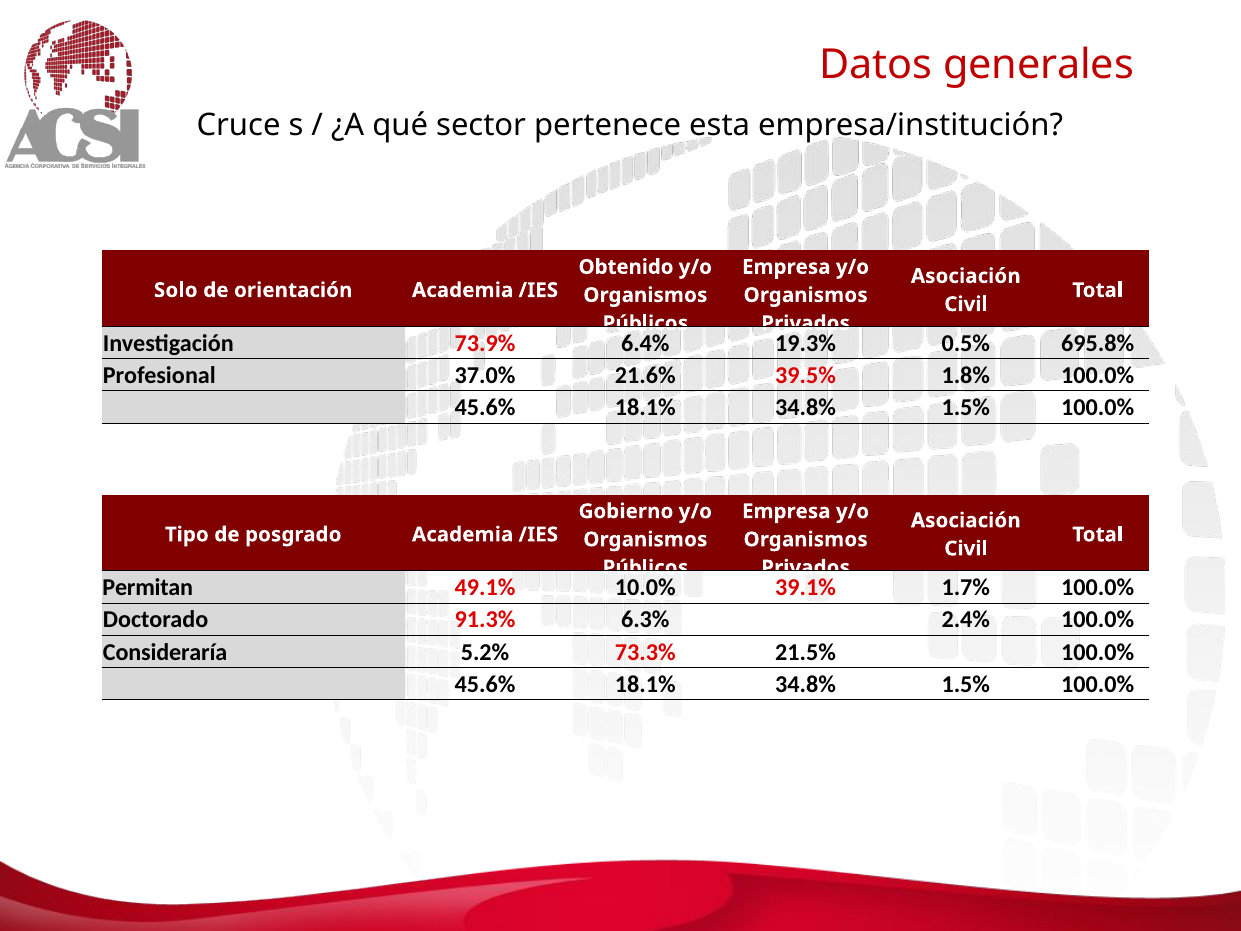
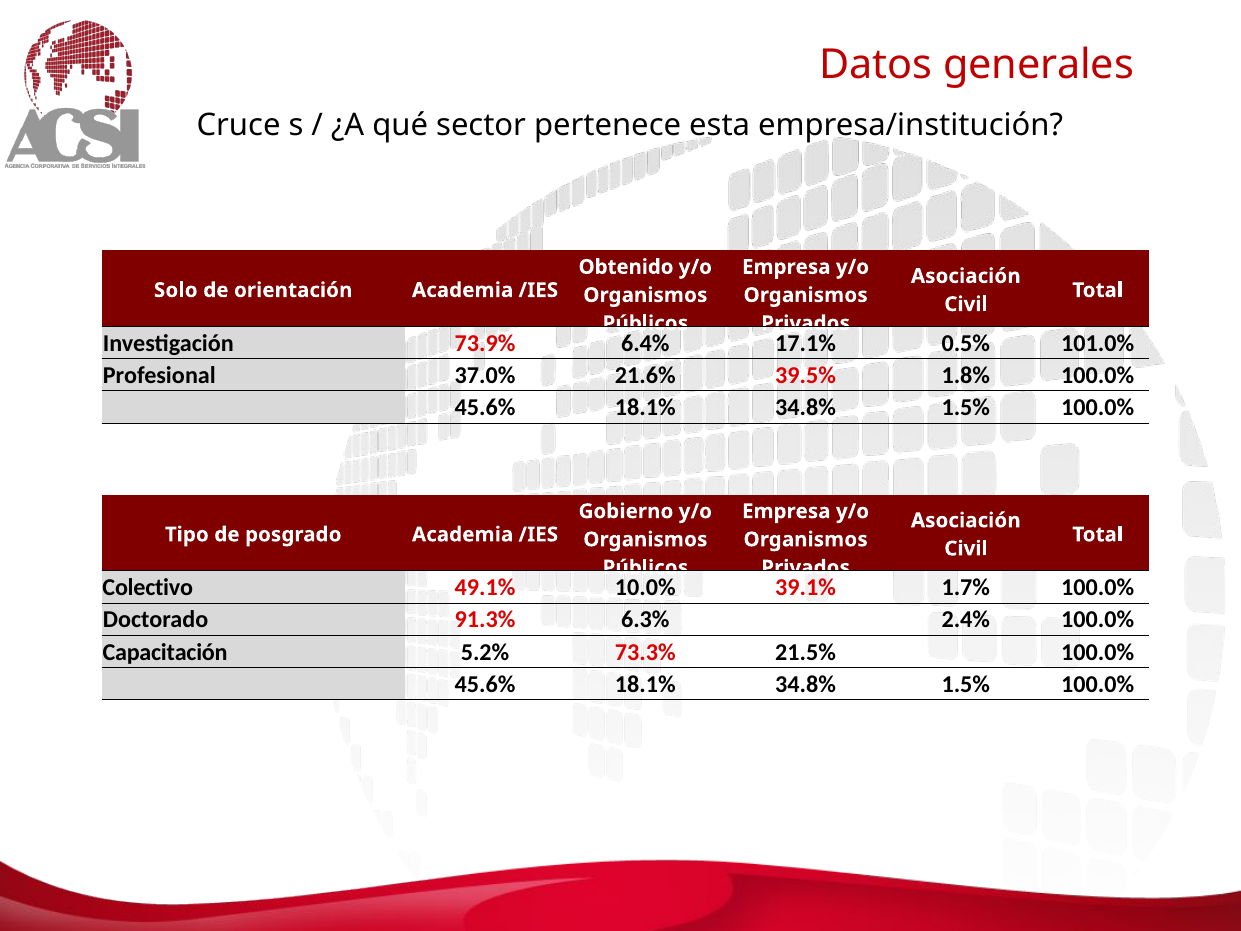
19.3%: 19.3% -> 17.1% (806, 343)
695.8%: 695.8% -> 101.0% (1098, 343)
Permitan: Permitan -> Colectivo (148, 588)
Consideraría: Consideraría -> Capacitación (165, 652)
